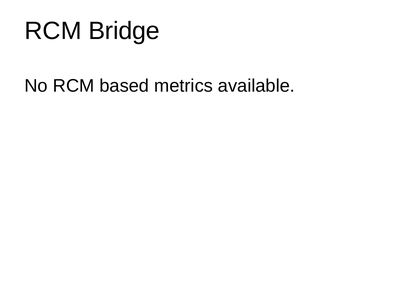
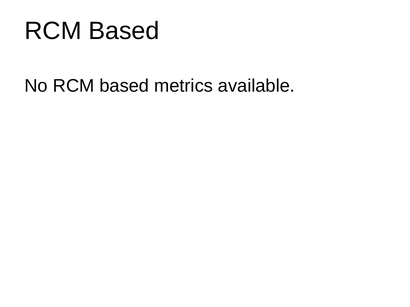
Bridge: Bridge -> Based (124, 31)
